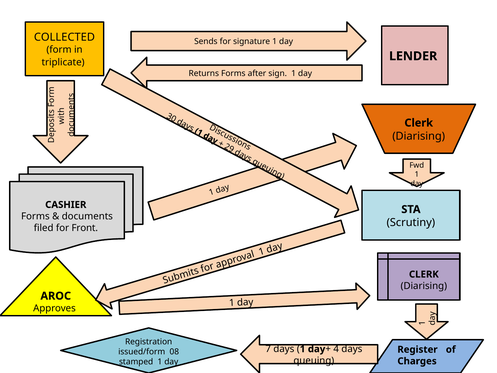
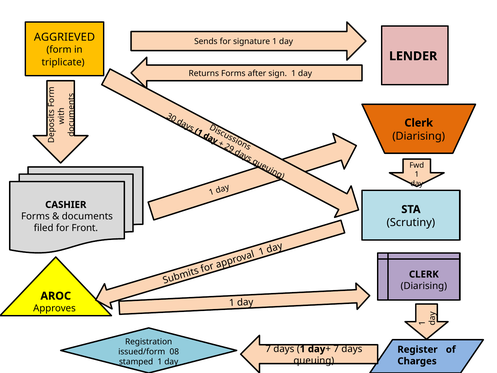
COLLECTED: COLLECTED -> AGGRIEVED (64, 37)
day+ 4: 4 -> 7 (336, 349)
